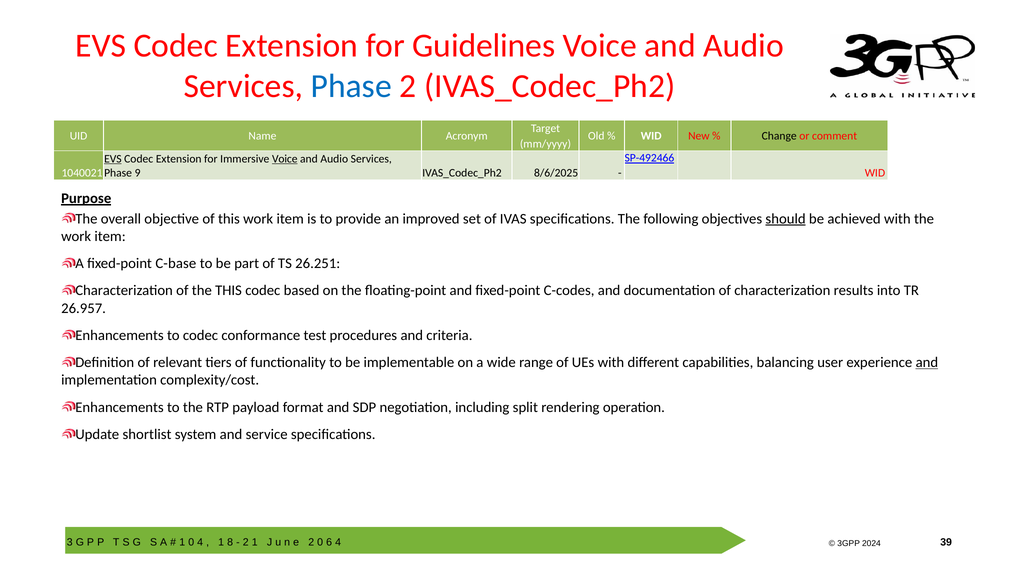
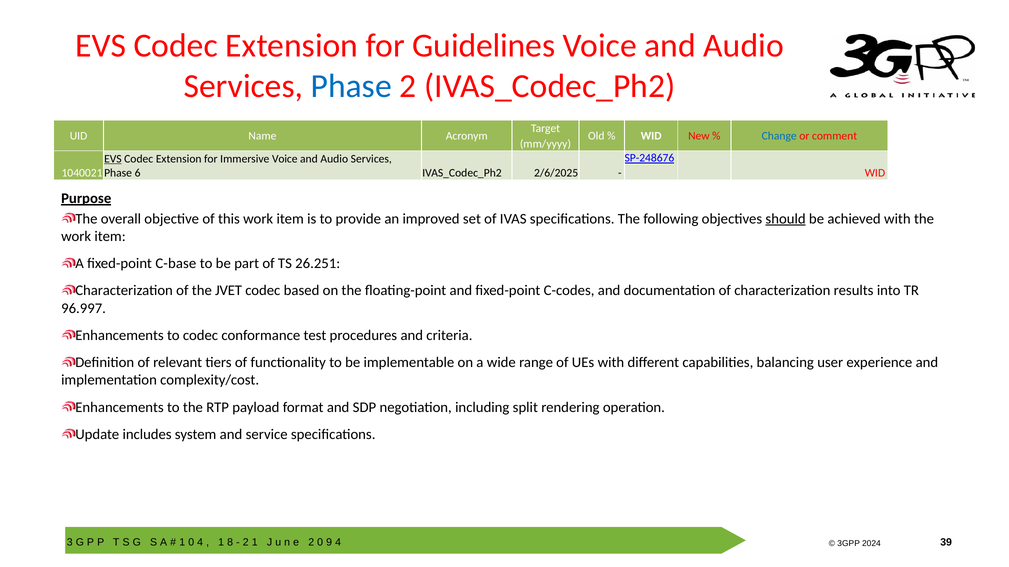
Change colour: black -> blue (779, 136)
SP-492466: SP-492466 -> SP-248676 (649, 158)
Voice underline: present -> none (285, 159)
9: 9 -> 6 (138, 173)
8/6/2025: 8/6/2025 -> 2/6/2025 (556, 173)
the THIS: THIS -> JVET (229, 291)
26.957: 26.957 -> 96.997 (84, 309)
and underline: present -> none (927, 363)
shortlist: shortlist -> includes (147, 435)
6: 6 -> 9 (329, 543)
